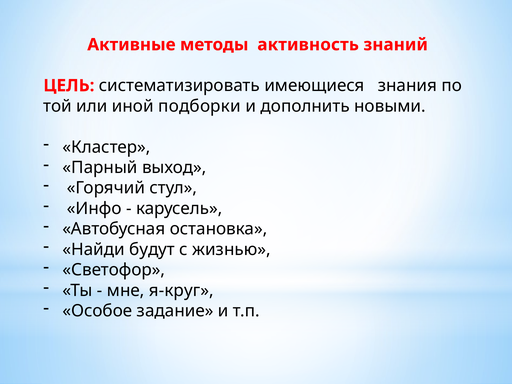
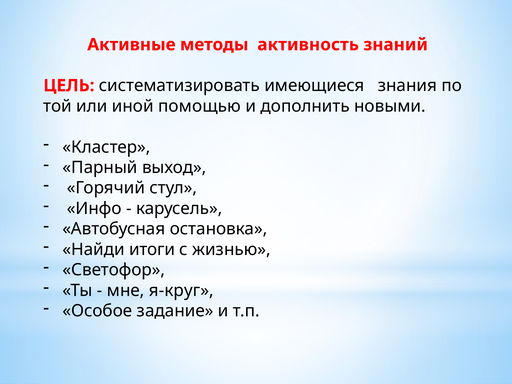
подборки: подборки -> помощью (200, 106)
будут: будут -> итоги (152, 249)
